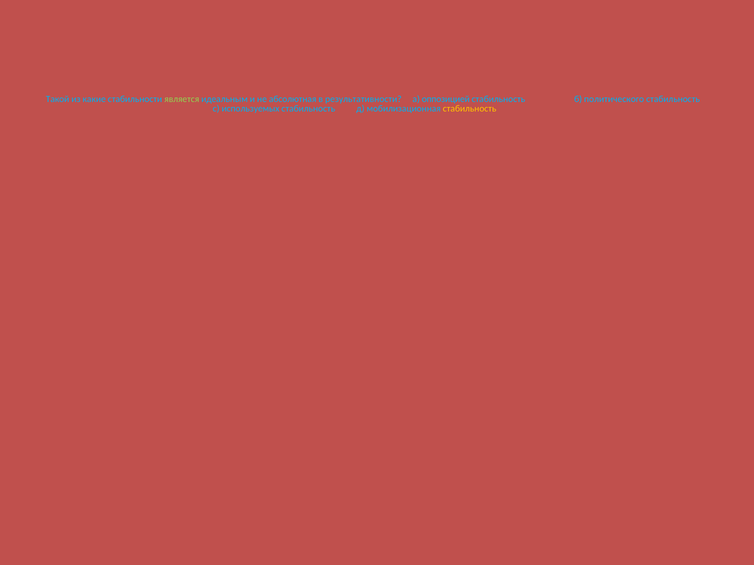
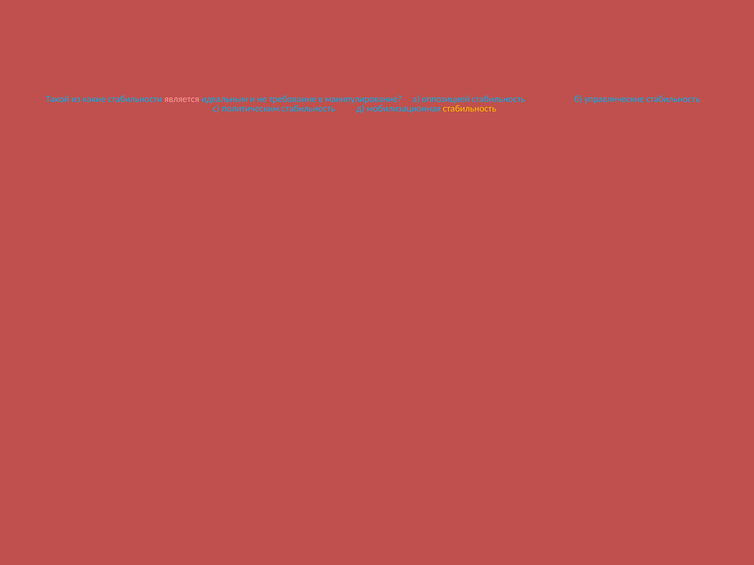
является colour: light green -> pink (182, 99)
абсолютная: абсолютная -> требование (293, 99)
результативности: результативности -> манипулирование (363, 99)
политического: политического -> управлнческие (614, 99)
используемых: используемых -> политическим (251, 109)
